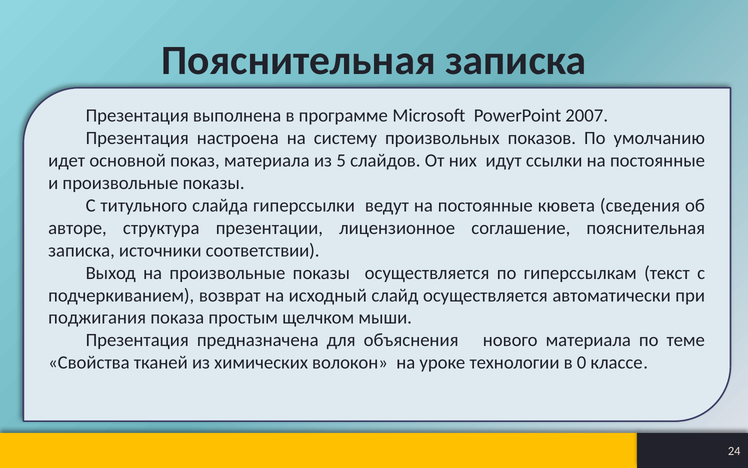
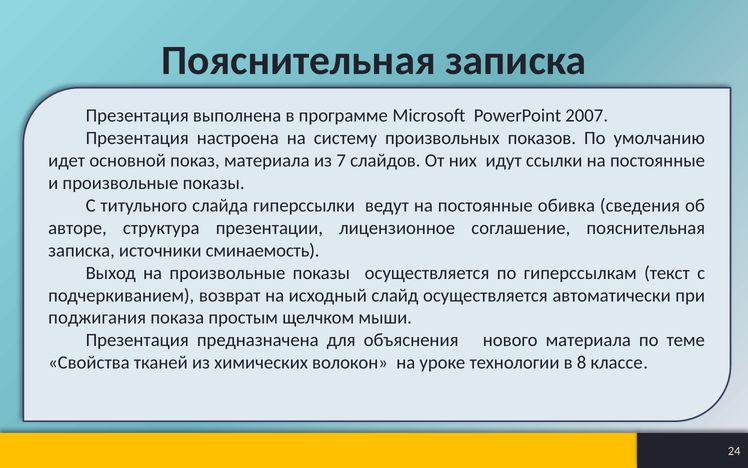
5: 5 -> 7 (341, 160)
кювета: кювета -> обивка (566, 205)
соответствии: соответствии -> сминаемость (263, 250)
0: 0 -> 8 (581, 362)
